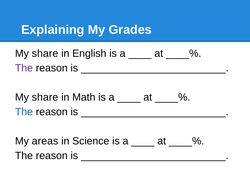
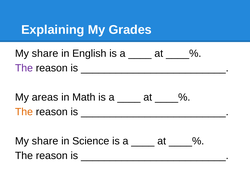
share: share -> areas (45, 97)
The colour: blue -> orange (24, 112)
areas: areas -> share (45, 141)
